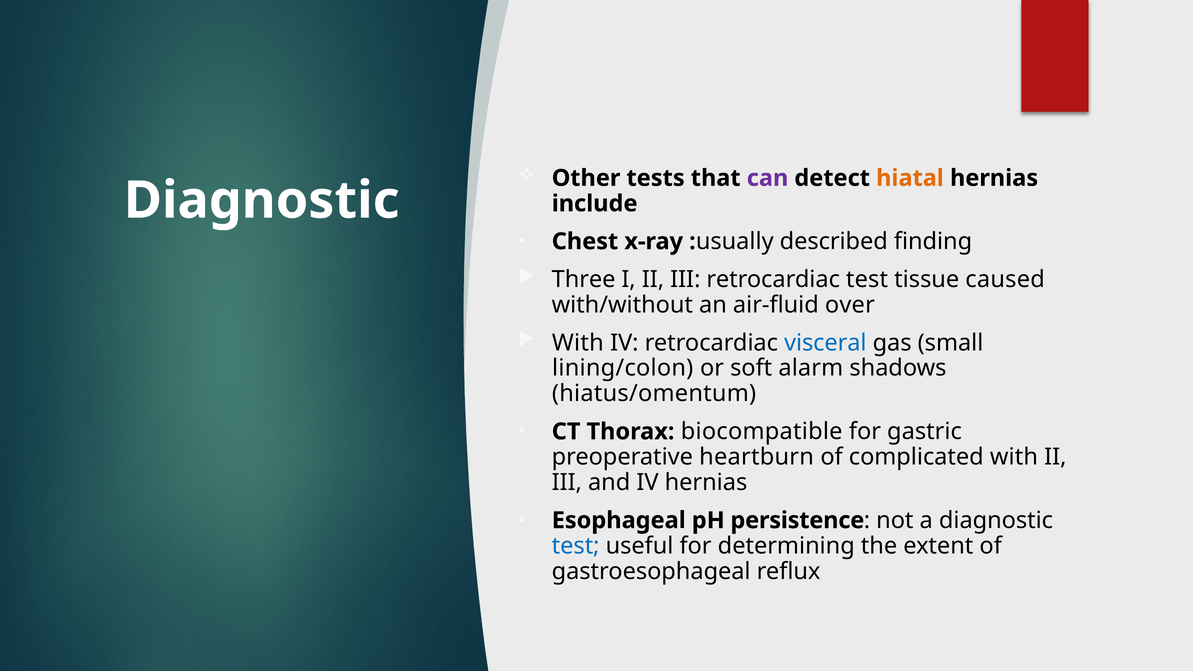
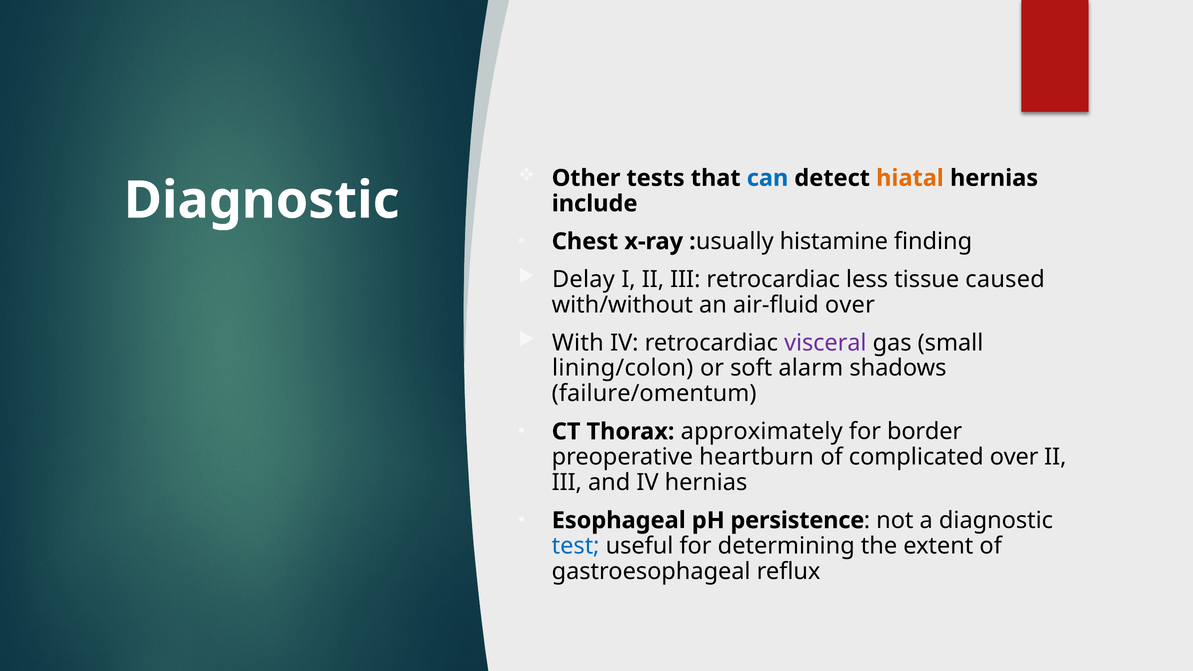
can colour: purple -> blue (768, 178)
described: described -> histamine (834, 241)
Three: Three -> Delay (583, 279)
retrocardiac test: test -> less (867, 279)
visceral colour: blue -> purple (825, 343)
hiatus/omentum: hiatus/omentum -> failure/omentum (654, 394)
biocompatible: biocompatible -> approximately (762, 432)
gastric: gastric -> border (925, 432)
complicated with: with -> over (1014, 457)
